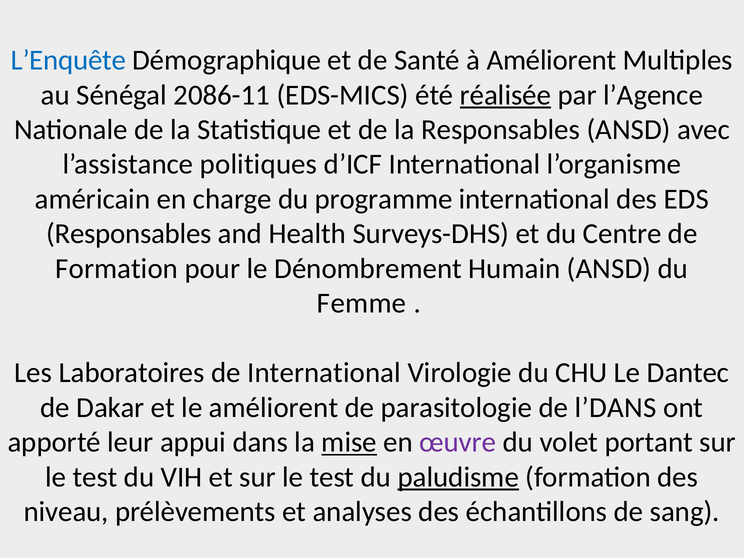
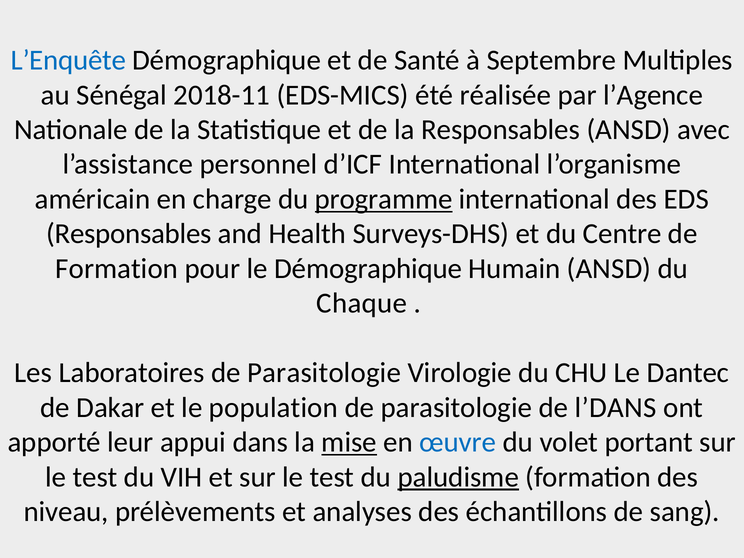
à Améliorent: Améliorent -> Septembre (551, 60)
2086-11: 2086-11 -> 2018-11 (222, 95)
réalisée underline: present -> none (505, 95)
politiques: politiques -> personnel (259, 164)
programme underline: none -> present (384, 199)
le Dénombrement: Dénombrement -> Démographique (368, 269)
Femme: Femme -> Chaque (362, 303)
Laboratoires de International: International -> Parasitologie (324, 373)
le améliorent: améliorent -> population (273, 408)
œuvre colour: purple -> blue (458, 442)
